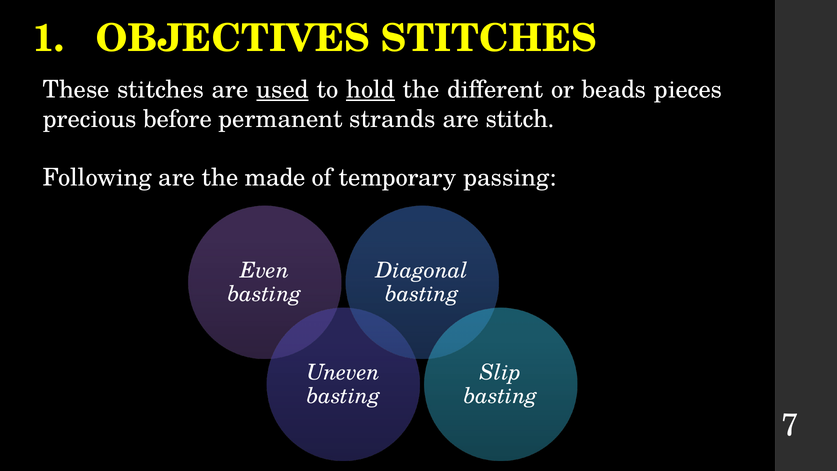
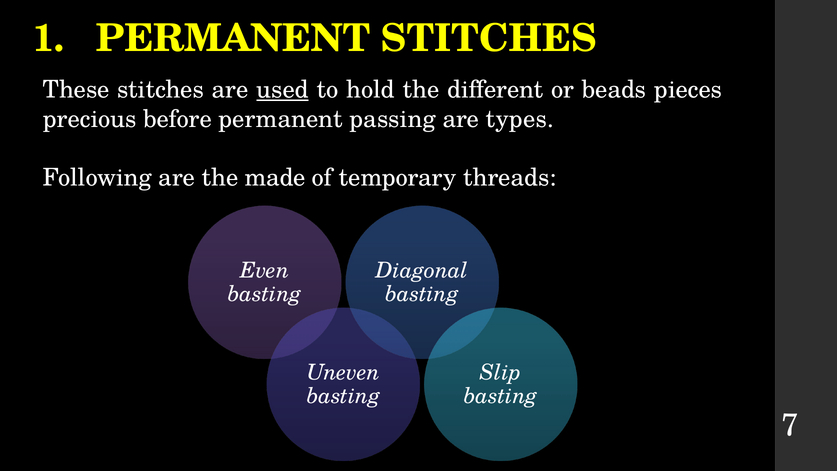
1 OBJECTIVES: OBJECTIVES -> PERMANENT (233, 39)
hold underline: present -> none (371, 90)
strands: strands -> passing (393, 119)
stitch: stitch -> types (520, 119)
passing: passing -> threads (510, 178)
